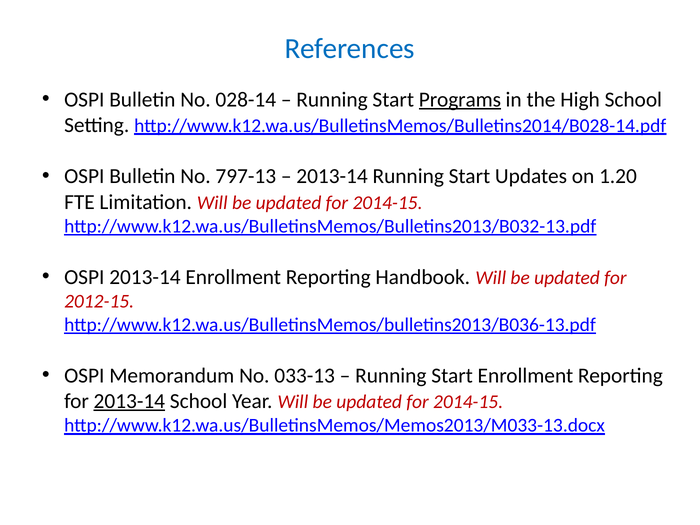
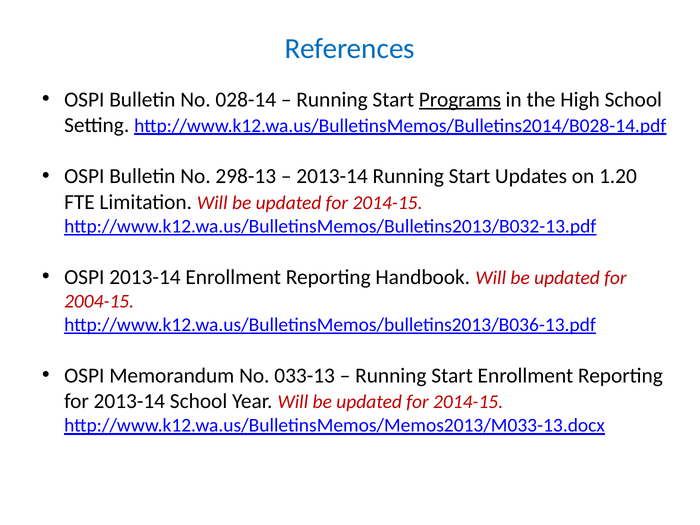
797-13: 797-13 -> 298-13 (246, 176)
2012-15: 2012-15 -> 2004-15 (99, 301)
2013-14 underline: present -> none (129, 401)
